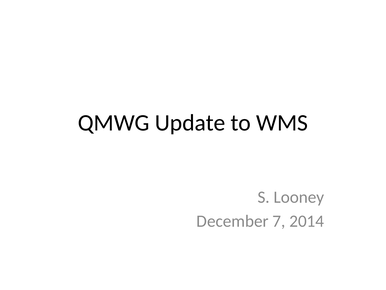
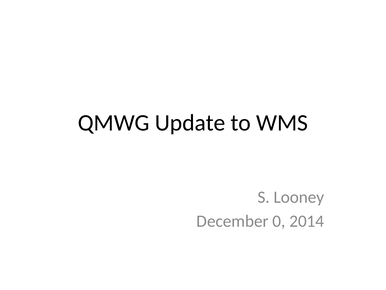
7: 7 -> 0 (279, 221)
